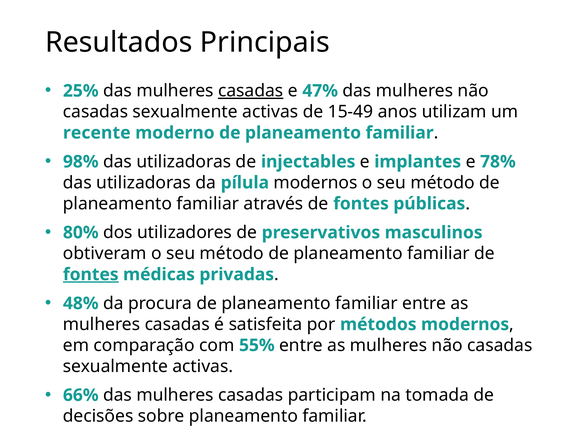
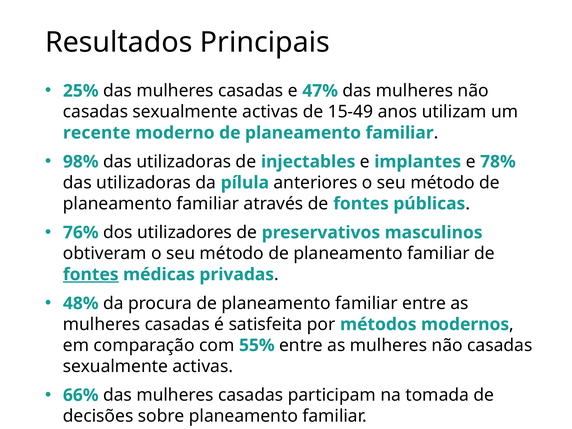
casadas underline: present -> none (251, 91)
pílula modernos: modernos -> anteriores (316, 183)
80%: 80% -> 76% (81, 233)
